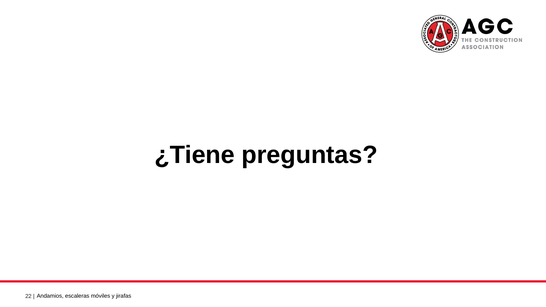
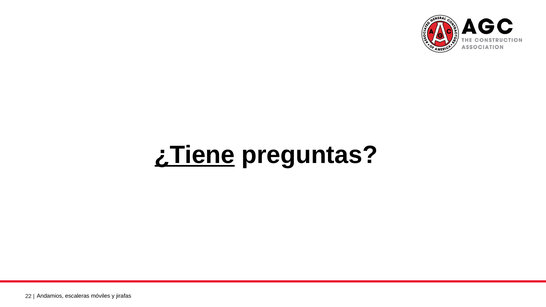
¿Tiene underline: none -> present (195, 155)
